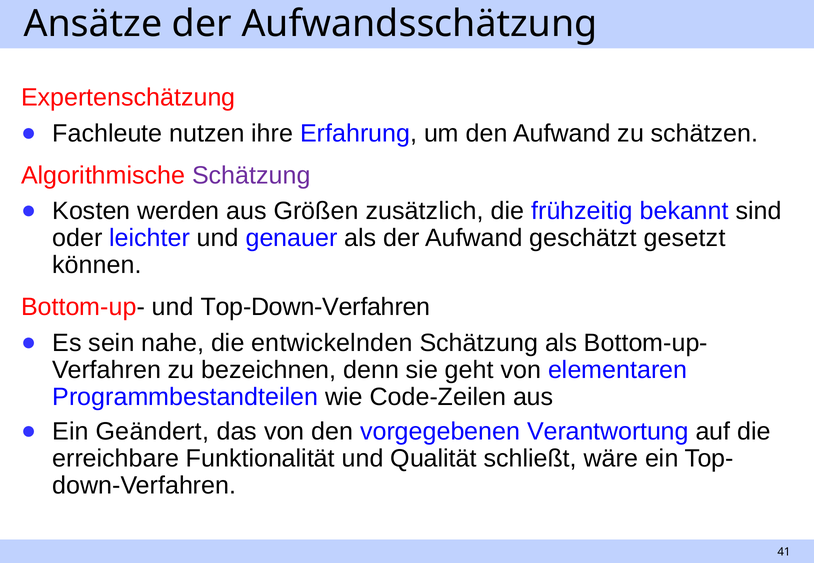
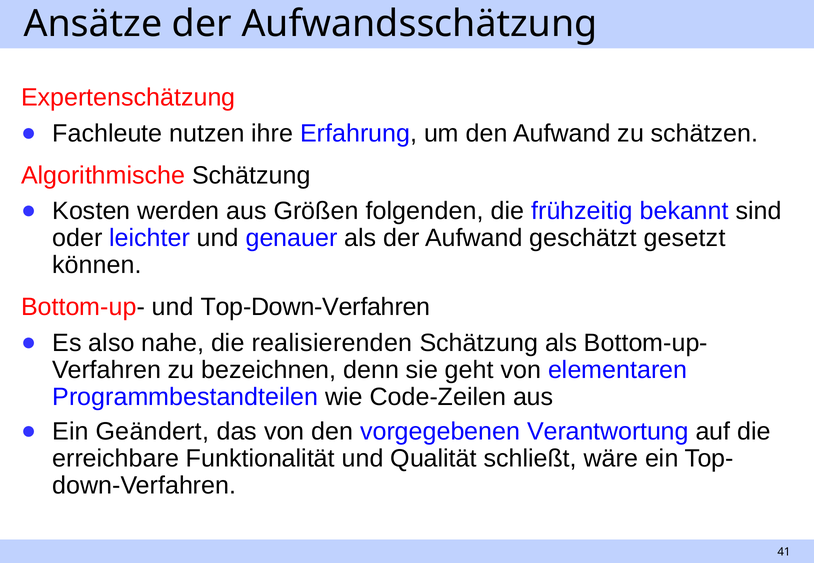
Schätzung colour: purple -> black (251, 175)
zusätzlich: zusätzlich -> folgenden (425, 211)
sein: sein -> also (111, 343)
entwickelnden: entwickelnden -> realisierenden (332, 343)
